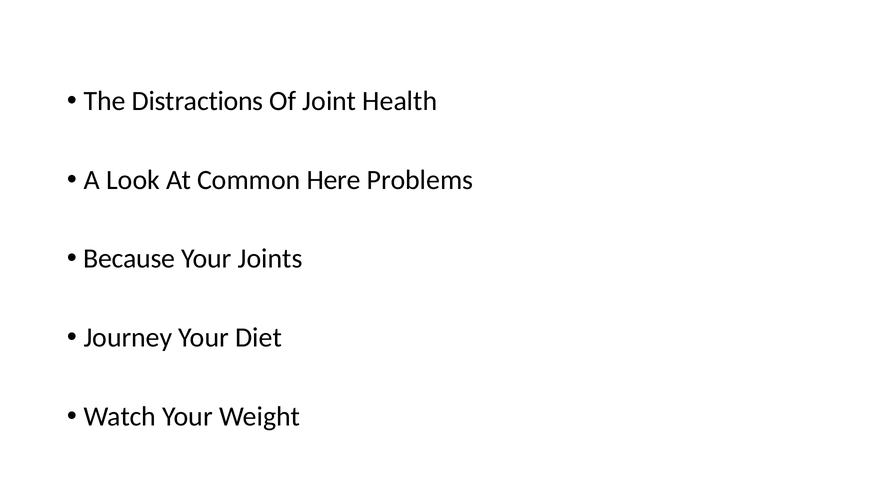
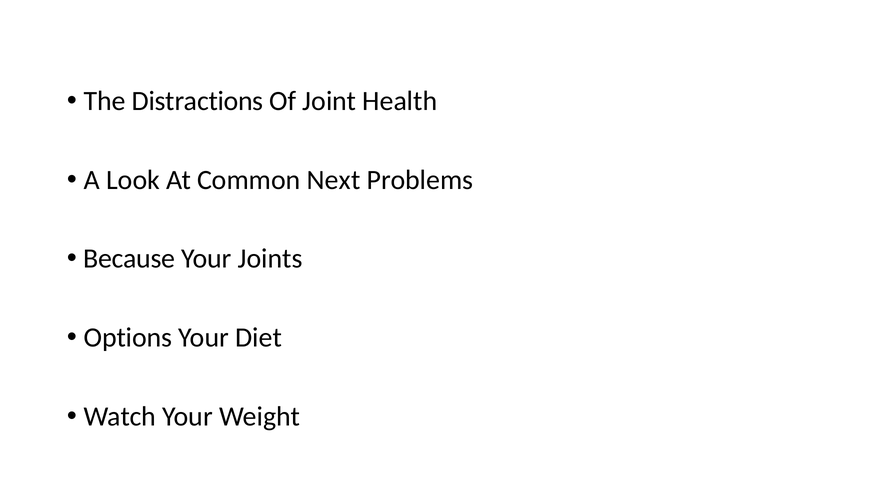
Here: Here -> Next (334, 180)
Journey: Journey -> Options (128, 338)
